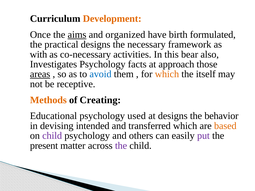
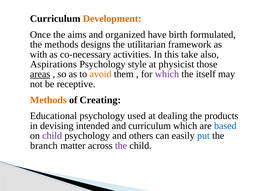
aims underline: present -> none (77, 35)
the practical: practical -> methods (61, 45)
necessary: necessary -> utilitarian (146, 45)
bear: bear -> take (190, 54)
Investigates: Investigates -> Aspirations (53, 64)
facts: facts -> style (137, 64)
approach: approach -> physicist (176, 64)
avoid colour: blue -> orange (100, 74)
which colour: orange -> purple (167, 74)
at designs: designs -> dealing (173, 116)
behavior: behavior -> products (221, 116)
and transferred: transferred -> curriculum (150, 126)
based colour: orange -> blue (225, 126)
put colour: purple -> blue (203, 136)
present: present -> branch (44, 146)
